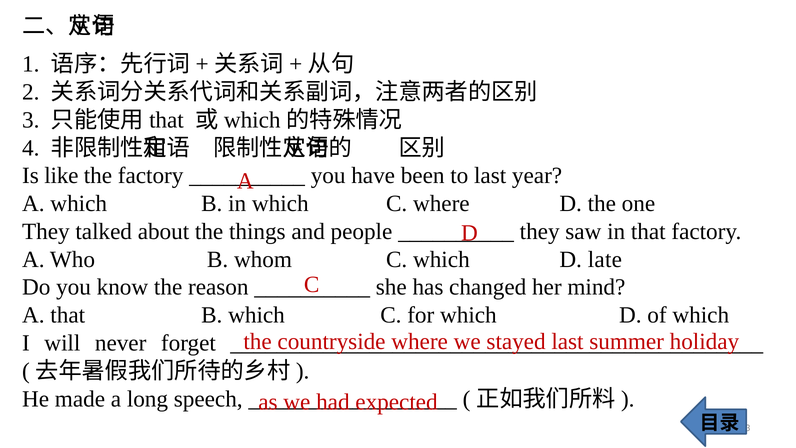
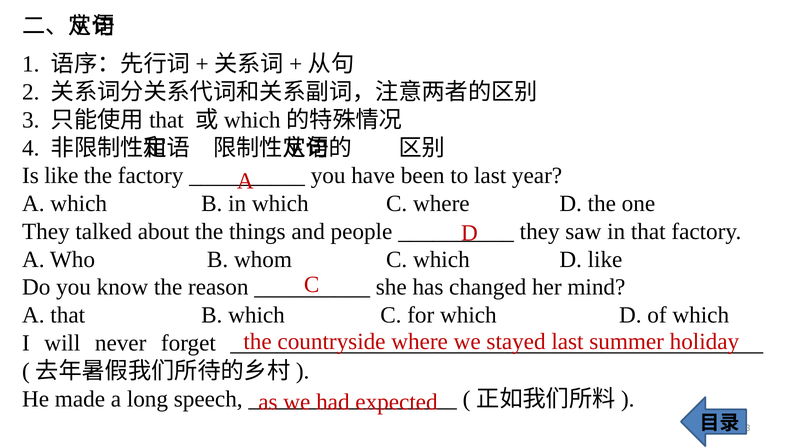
D late: late -> like (605, 259)
